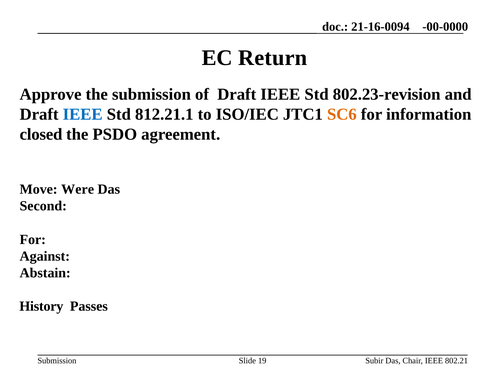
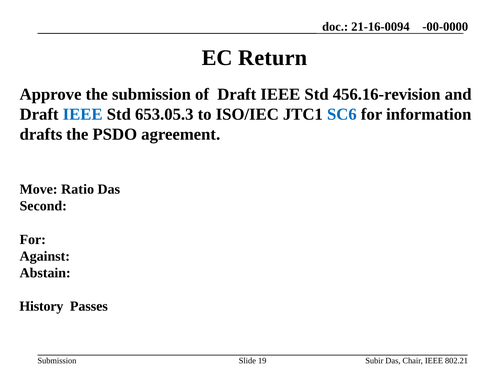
802.23-revision: 802.23-revision -> 456.16-revision (387, 94)
812.21.1: 812.21.1 -> 653.05.3 (164, 114)
SC6 colour: orange -> blue (342, 114)
closed: closed -> drafts (41, 134)
Were: Were -> Ratio (78, 189)
